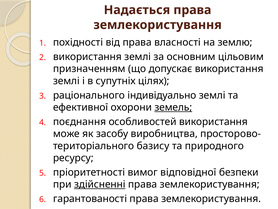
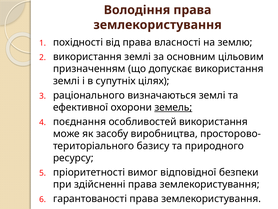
Надається: Надається -> Володіння (137, 10)
індивідуально: індивідуально -> визначаються (162, 95)
здійсненні underline: present -> none (100, 184)
